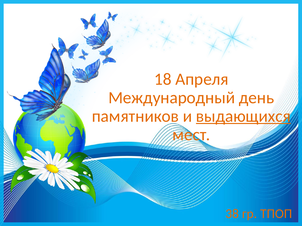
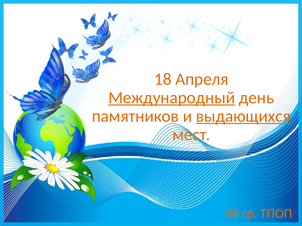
Международный underline: none -> present (172, 98)
